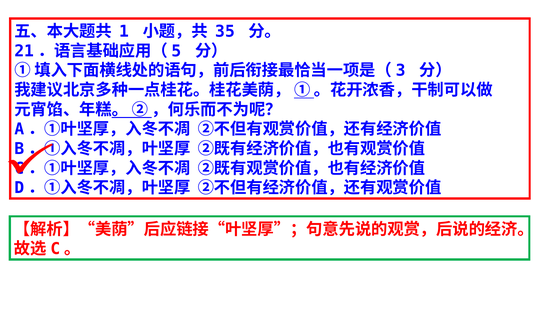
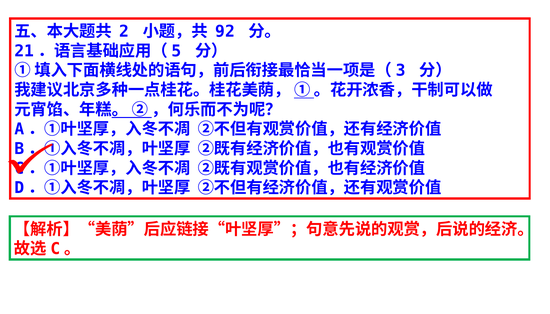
1: 1 -> 2 (124, 31)
35: 35 -> 92 (225, 31)
